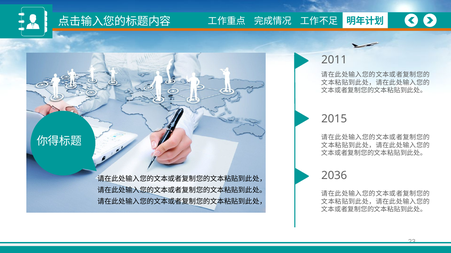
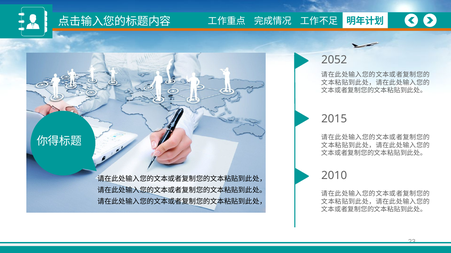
2011: 2011 -> 2052 (334, 60)
2036: 2036 -> 2010 (334, 176)
